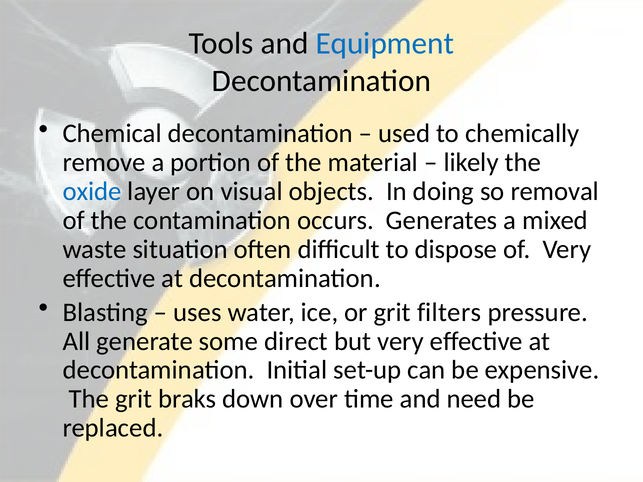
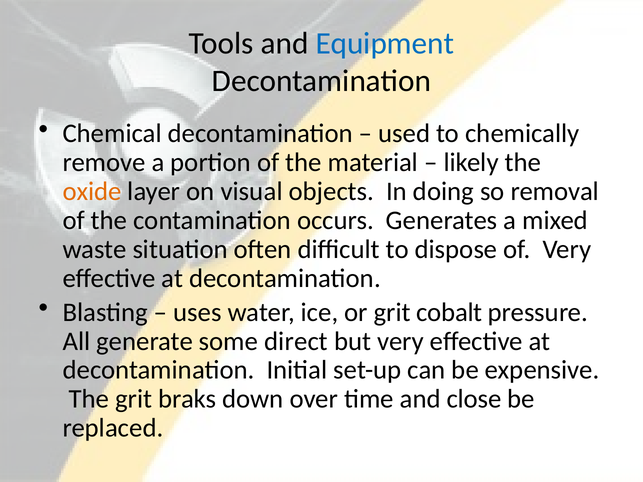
oxide colour: blue -> orange (92, 192)
filters: filters -> cobalt (449, 312)
need: need -> close (474, 399)
